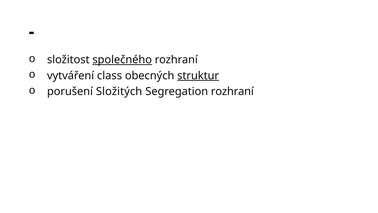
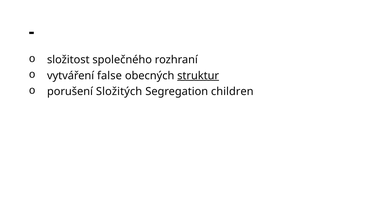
společného underline: present -> none (122, 60)
class: class -> false (109, 76)
Segregation rozhraní: rozhraní -> children (232, 91)
